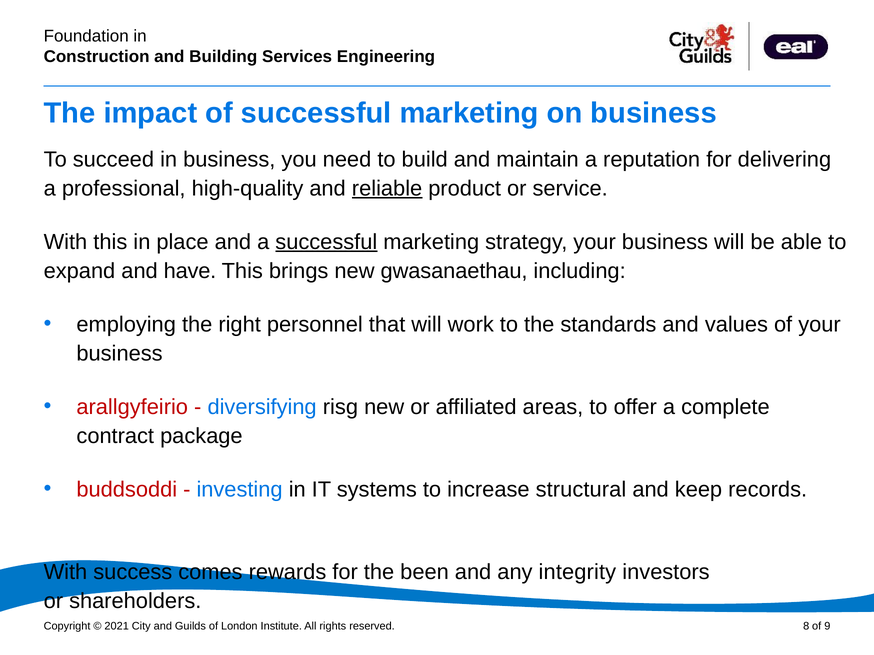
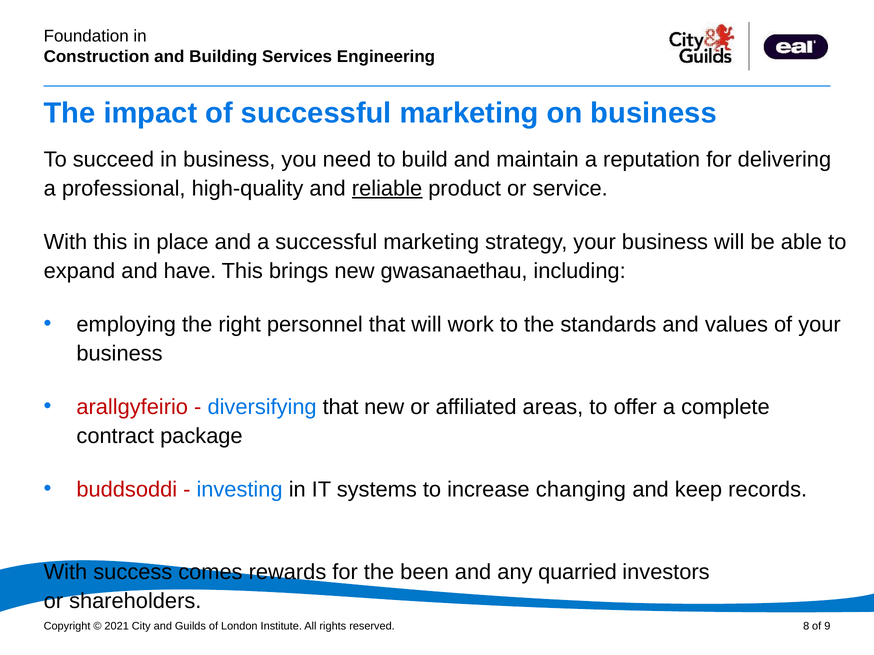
successful underline: present -> none (326, 242)
diversifying risg: risg -> that (341, 407)
structural: structural -> changing (581, 490)
integrity: integrity -> quarried (578, 572)
